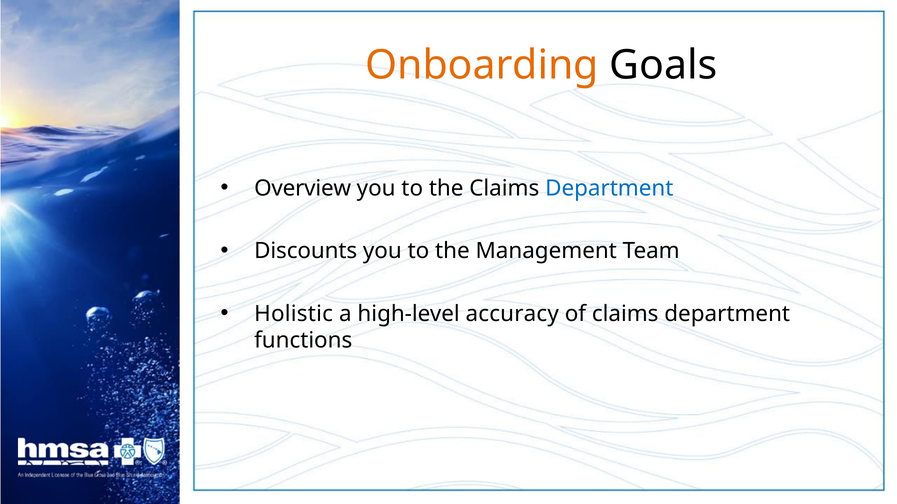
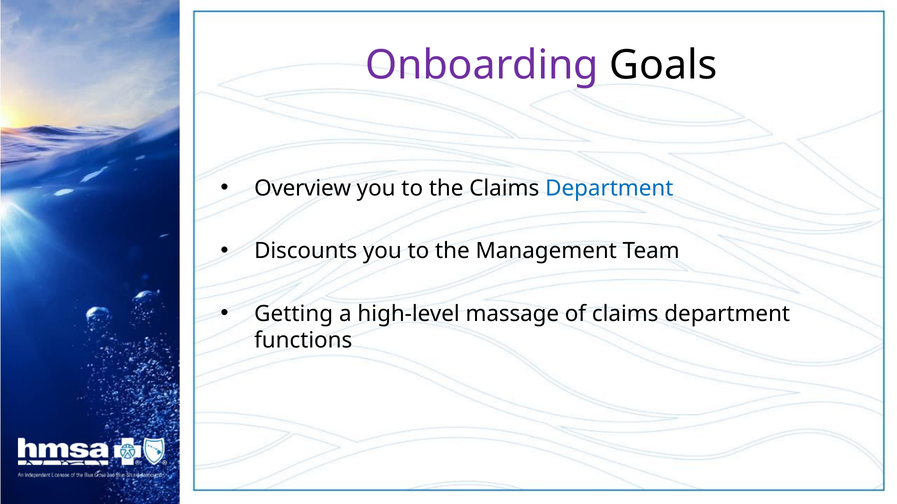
Onboarding colour: orange -> purple (482, 65)
Holistic: Holistic -> Getting (294, 314)
accuracy: accuracy -> massage (512, 314)
